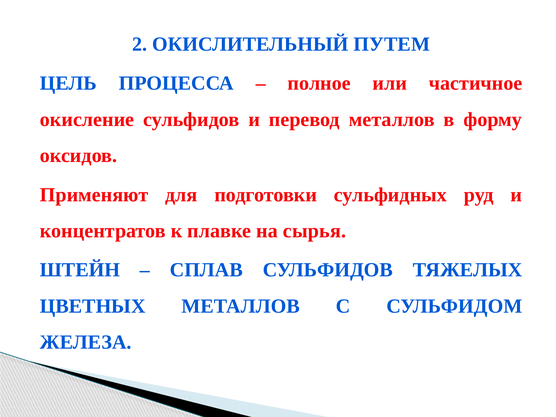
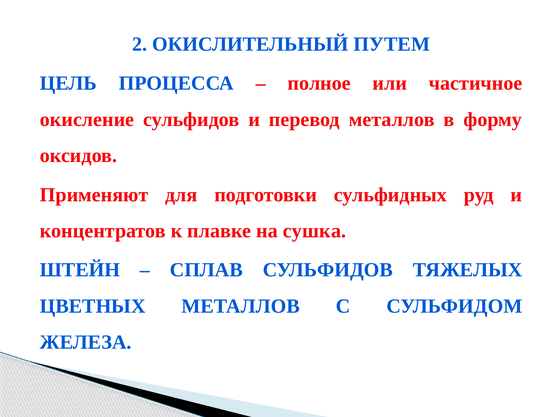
сырья: сырья -> сушка (315, 231)
